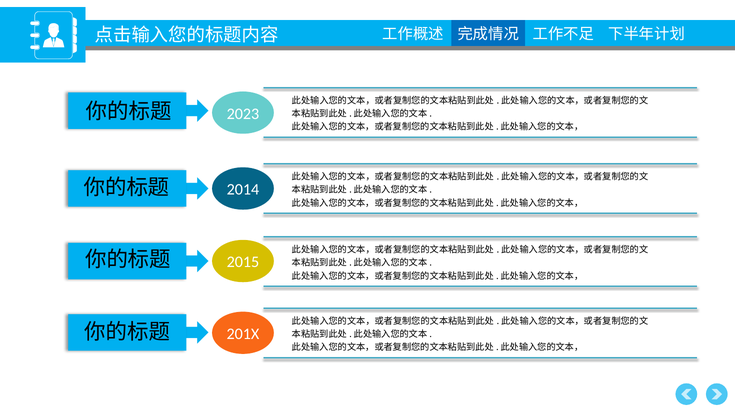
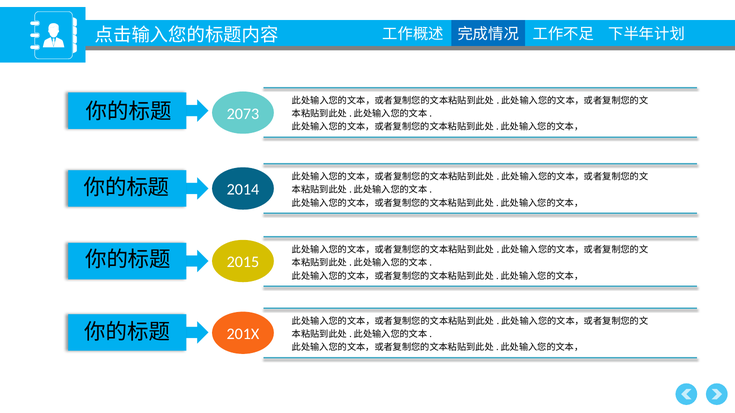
2023: 2023 -> 2073 (243, 114)
